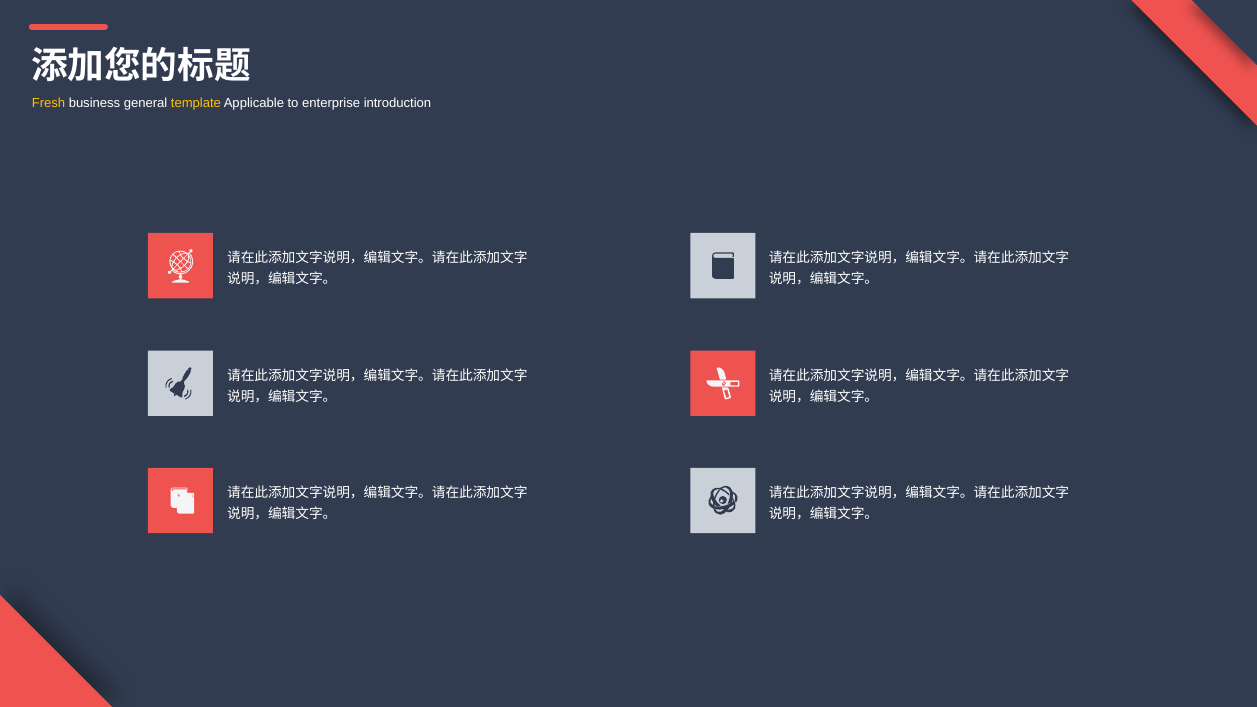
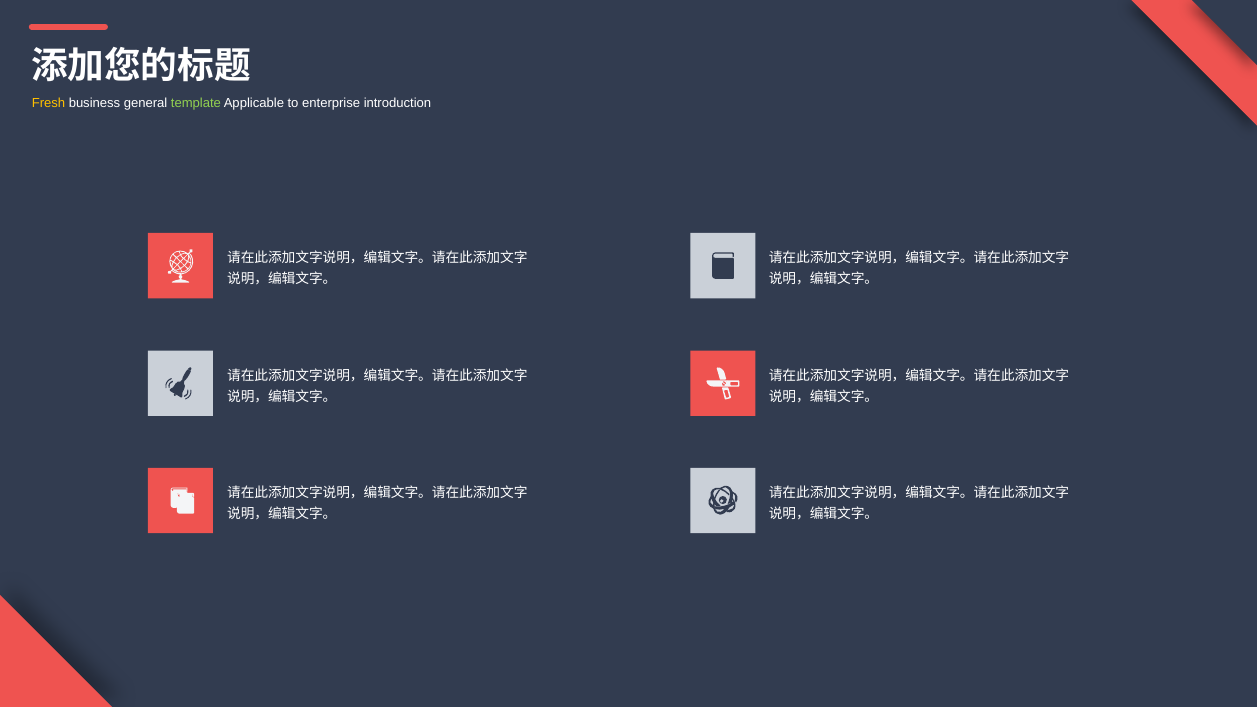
template colour: yellow -> light green (196, 103)
